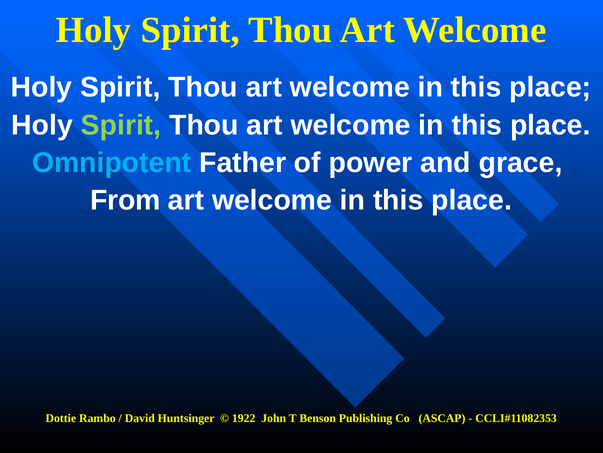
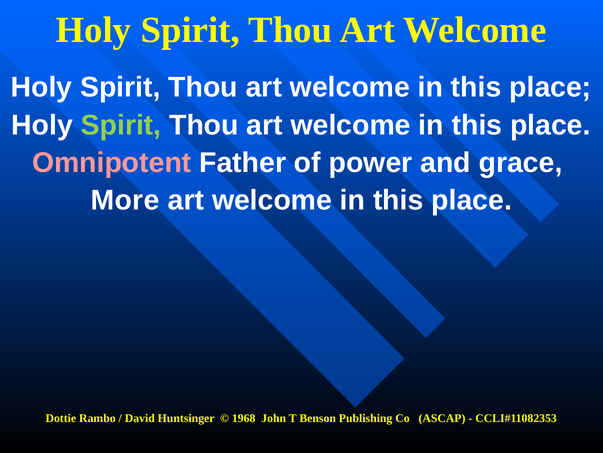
Omnipotent colour: light blue -> pink (112, 162)
From: From -> More (125, 200)
1922: 1922 -> 1968 (244, 418)
